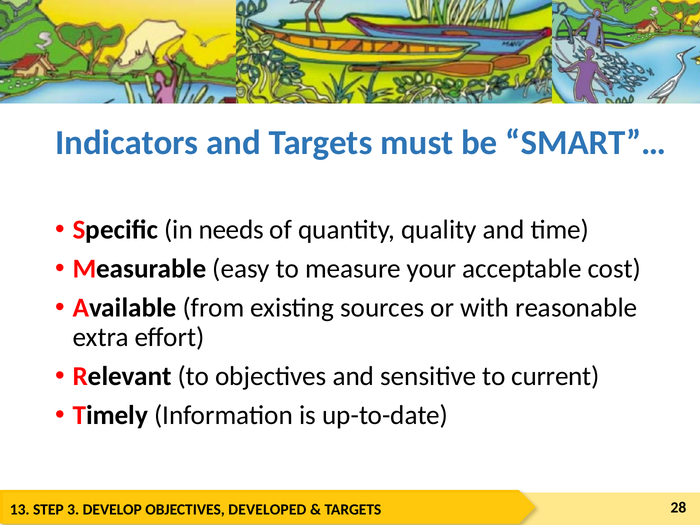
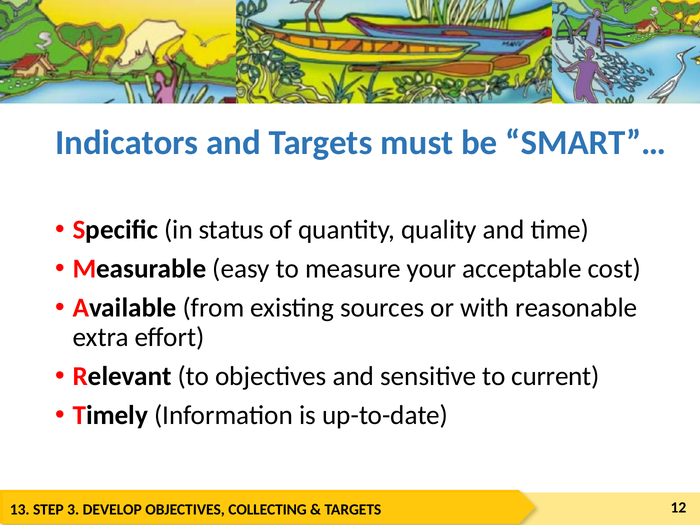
needs: needs -> status (231, 230)
DEVELOPED: DEVELOPED -> COLLECTING (268, 509)
28: 28 -> 12 (678, 508)
